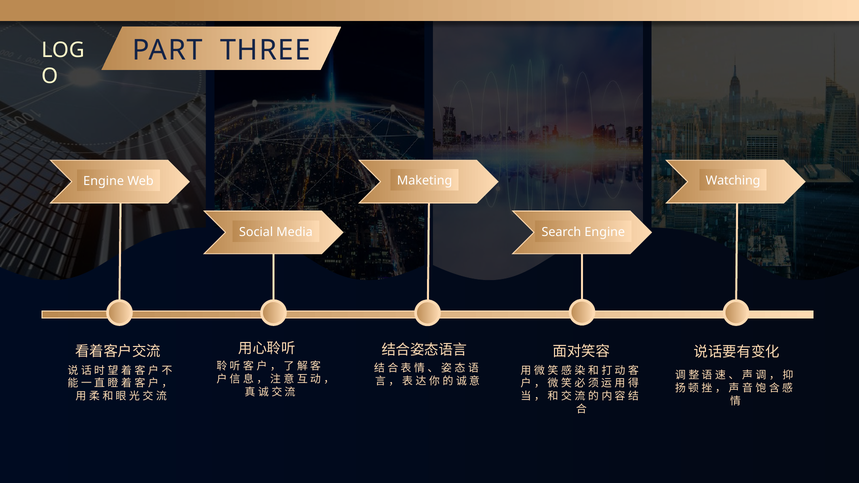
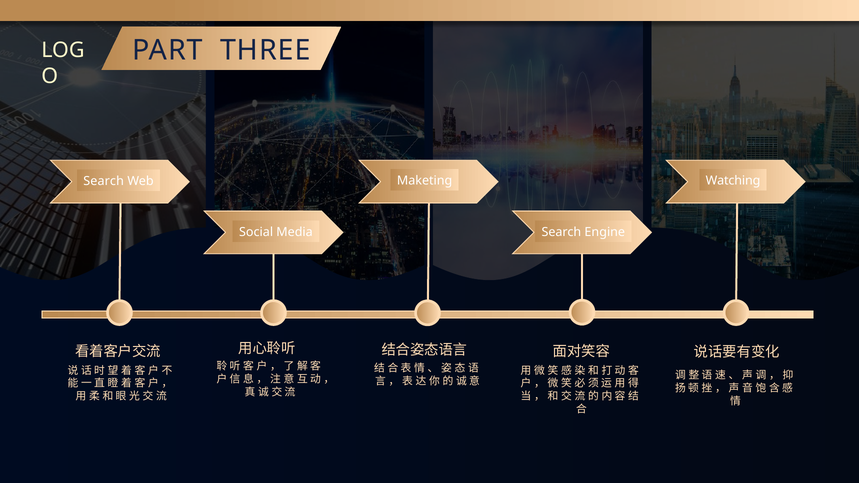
Engine: Engine -> Search (104, 181)
